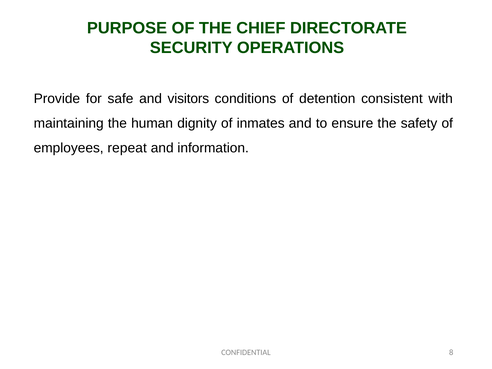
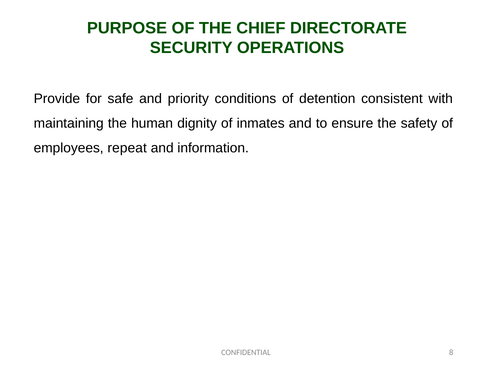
visitors: visitors -> priority (188, 99)
